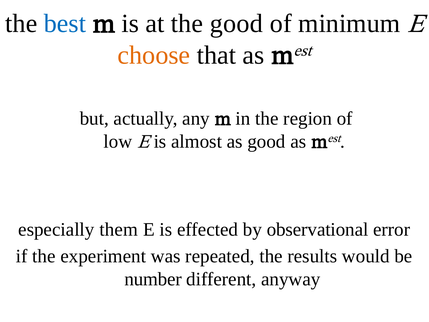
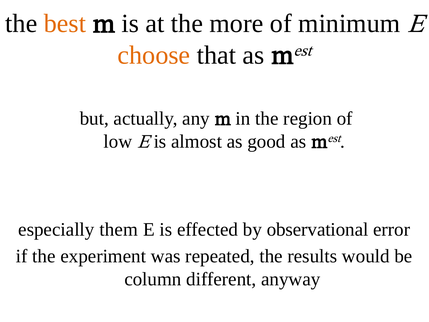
best colour: blue -> orange (65, 24)
the good: good -> more (236, 24)
number: number -> column (153, 279)
